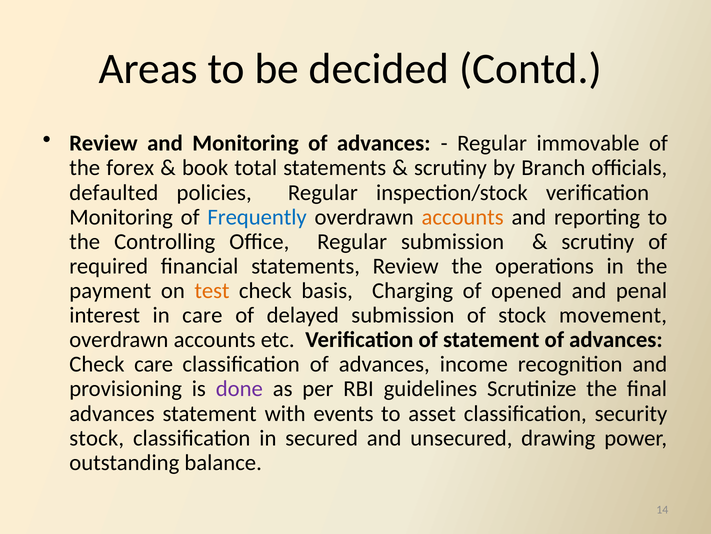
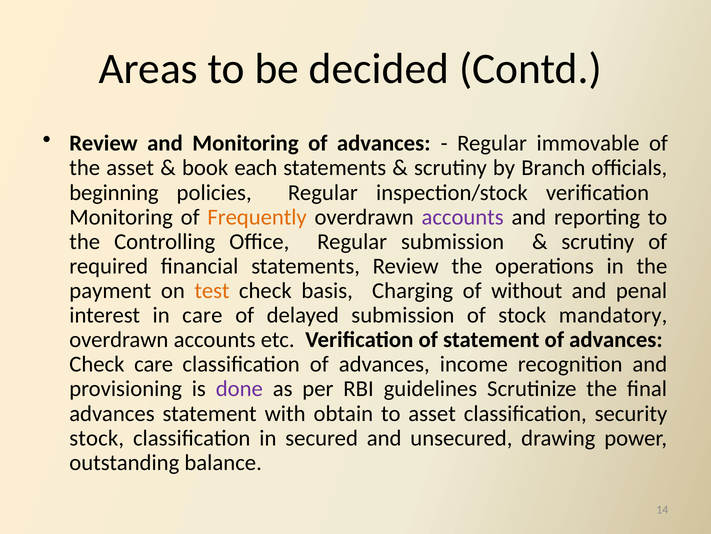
the forex: forex -> asset (130, 168)
total: total -> each (256, 168)
defaulted: defaulted -> beginning (114, 192)
Frequently colour: blue -> orange (257, 217)
accounts colour: orange -> purple (463, 217)
opened: opened -> without (527, 290)
movement: movement -> mandatory (613, 315)
events: events -> obtain (343, 413)
